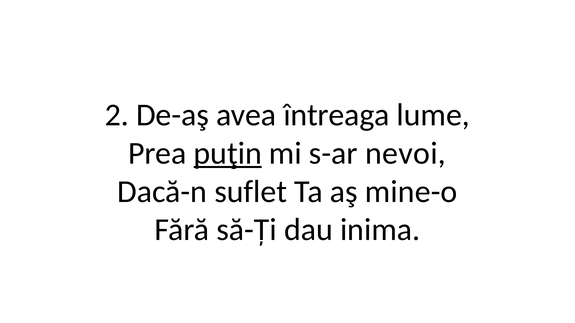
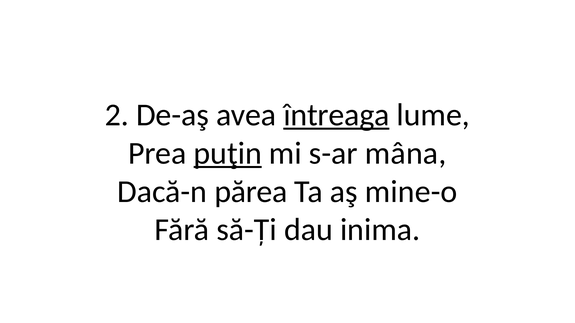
întreaga underline: none -> present (336, 115)
nevoi: nevoi -> mâna (406, 153)
suflet: suflet -> părea (251, 192)
